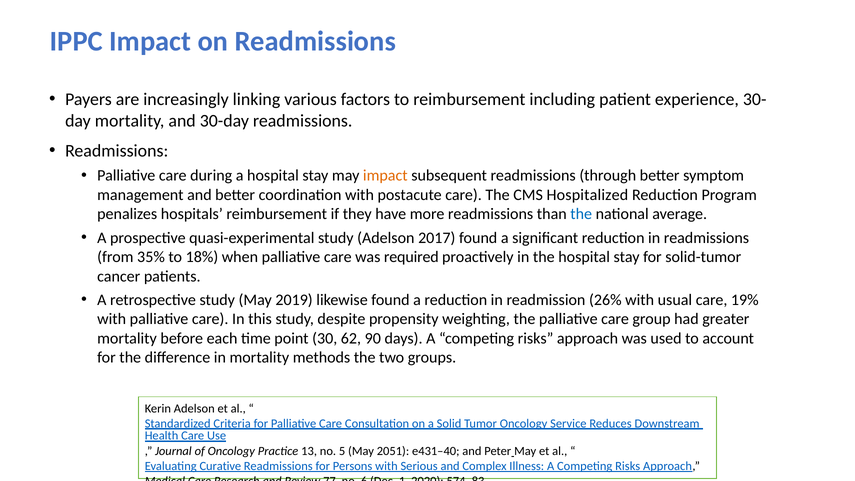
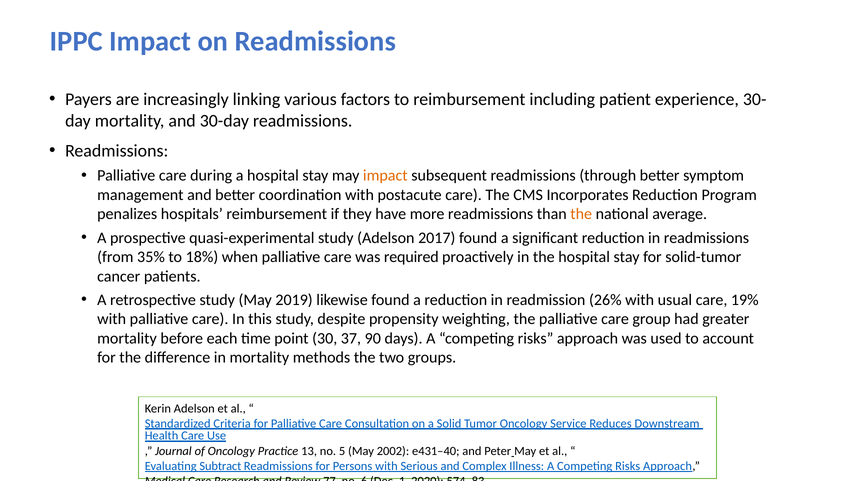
Hospitalized: Hospitalized -> Incorporates (588, 195)
the colour: blue -> orange (581, 214)
62: 62 -> 37 (351, 338)
2051: 2051 -> 2002 (393, 451)
Curative: Curative -> Subtract (220, 466)
